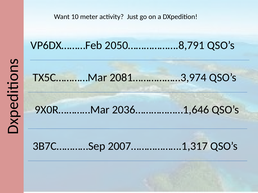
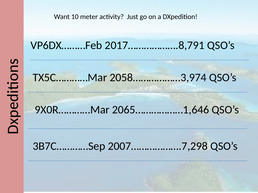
2050……………….8,791: 2050……………….8,791 -> 2017……………….8,791 (155, 46)
2081………………3,974: 2081………………3,974 -> 2058………………3,974 (158, 78)
2036………………1,646: 2036………………1,646 -> 2065………………1,646 (161, 110)
2007……………….1,317: 2007……………….1,317 -> 2007……………….7,298 (158, 147)
